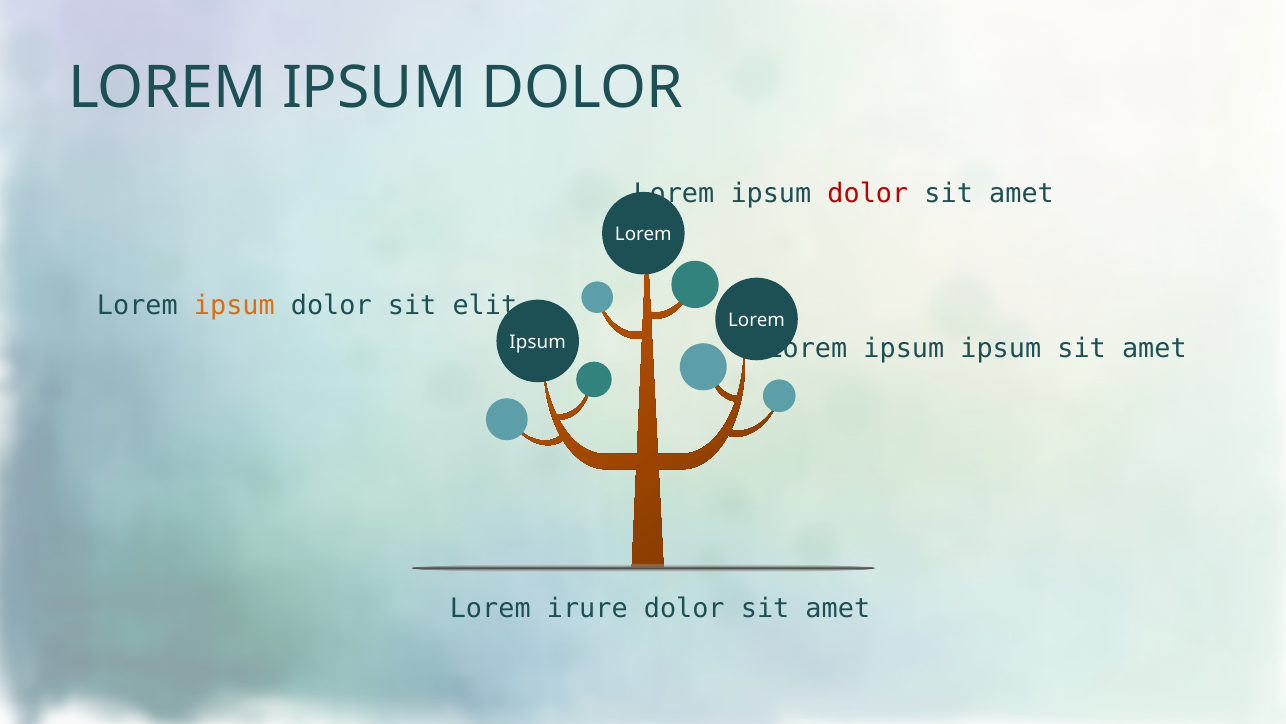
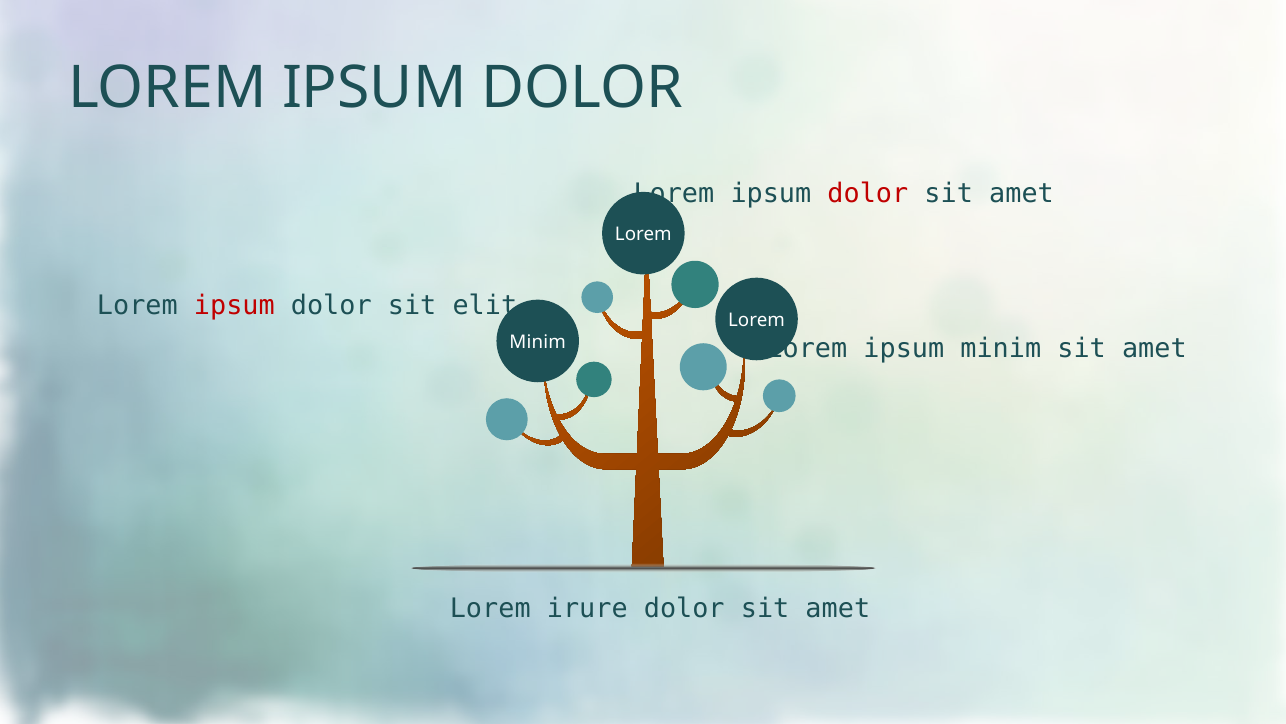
ipsum colour: orange -> red (234, 305)
ipsum ipsum: ipsum -> minim (1001, 348)
Ipsum: Ipsum -> Minim (538, 342)
